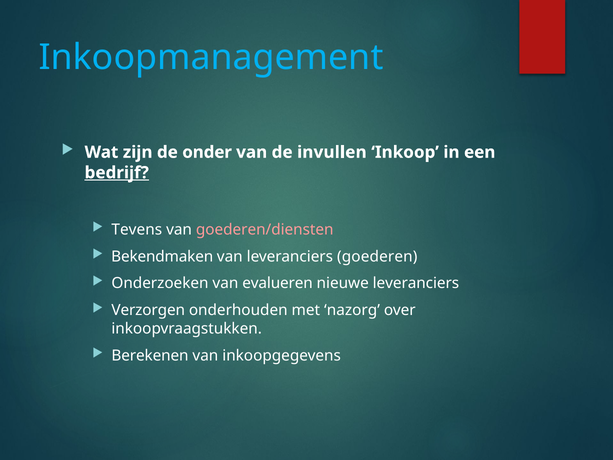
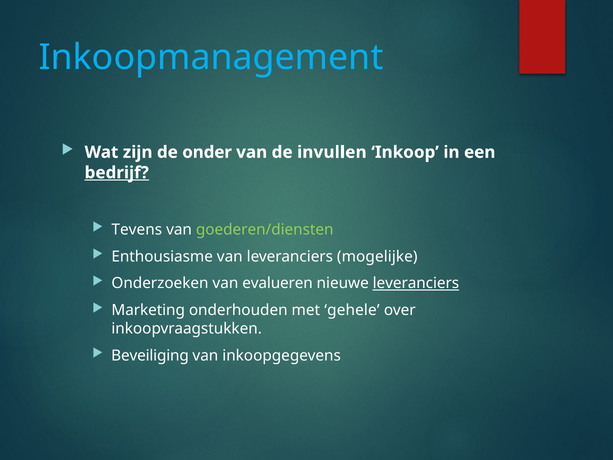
goederen/diensten colour: pink -> light green (265, 229)
Bekendmaken: Bekendmaken -> Enthousiasme (162, 256)
goederen: goederen -> mogelijke (377, 256)
leveranciers underline: none -> present (416, 283)
Verzorgen: Verzorgen -> Marketing (148, 310)
nazorg: nazorg -> gehele (352, 310)
Berekenen: Berekenen -> Beveiliging (150, 355)
